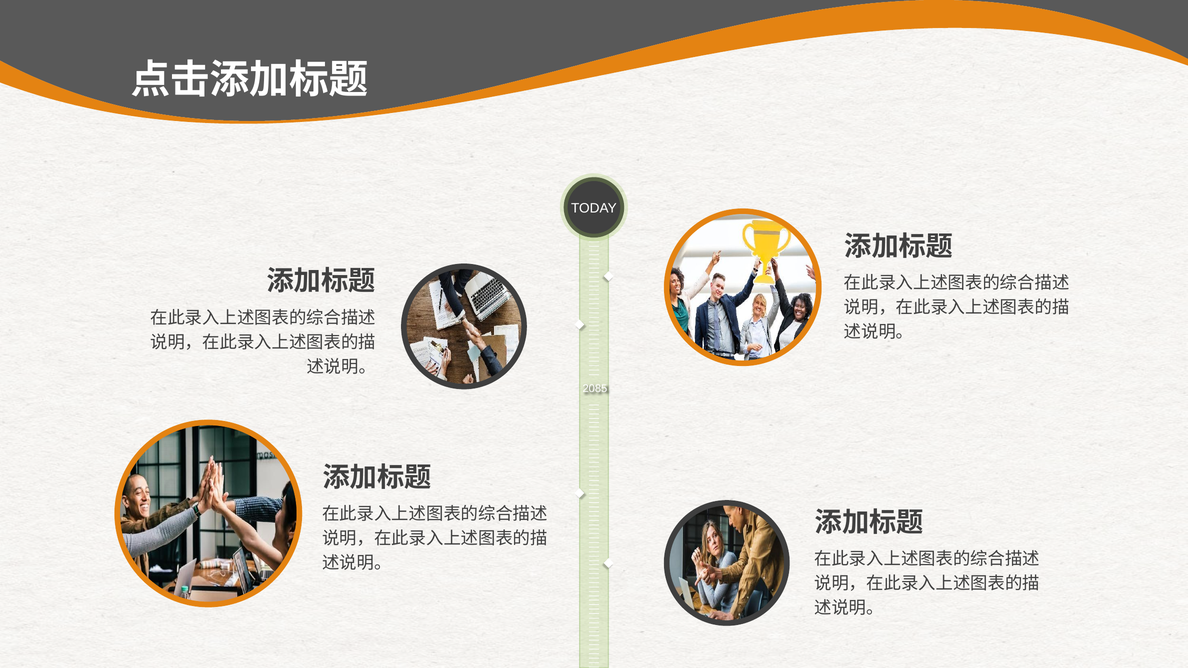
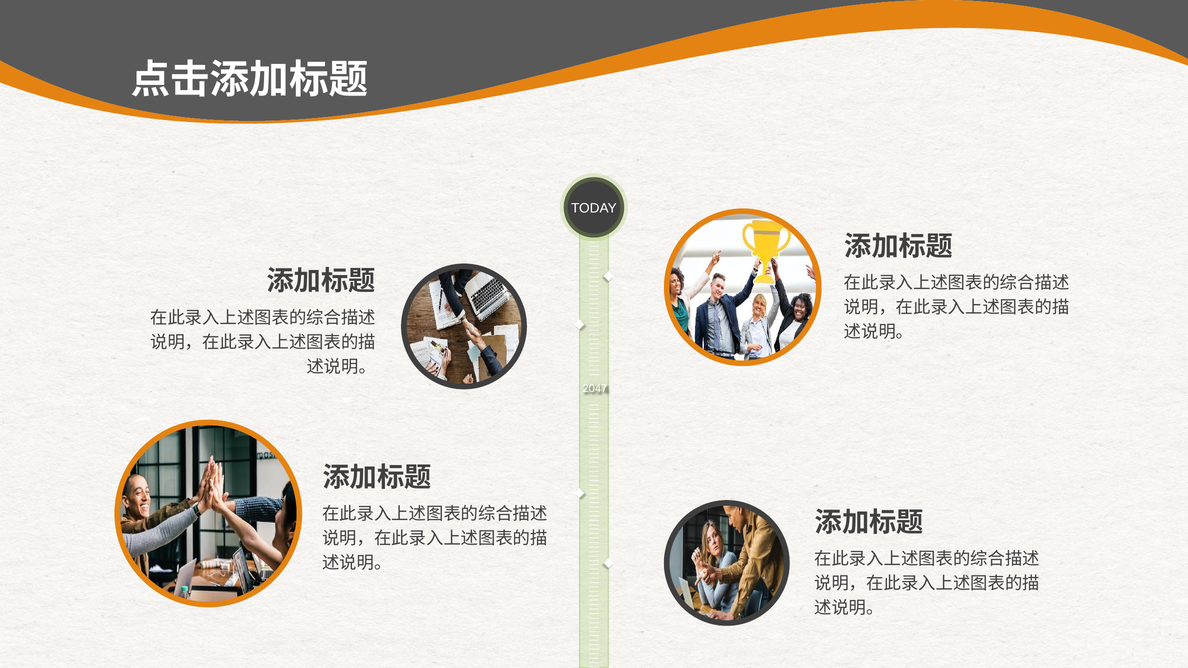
2085: 2085 -> 2047 (595, 389)
